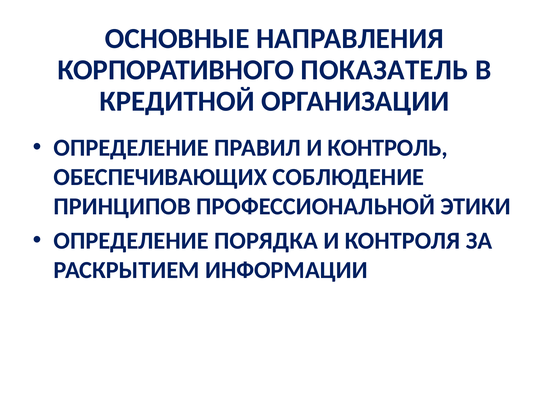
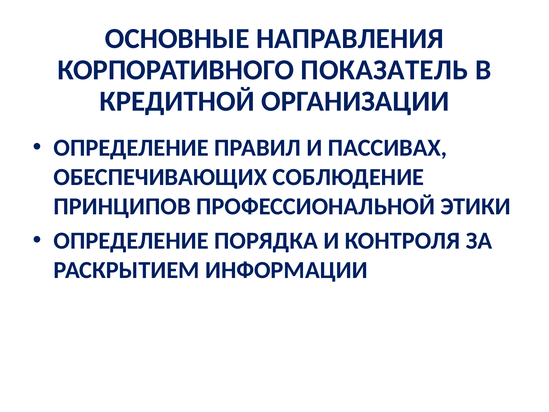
КОНТРОЛЬ: КОНТРОЛЬ -> ПАССИВАХ (388, 148)
